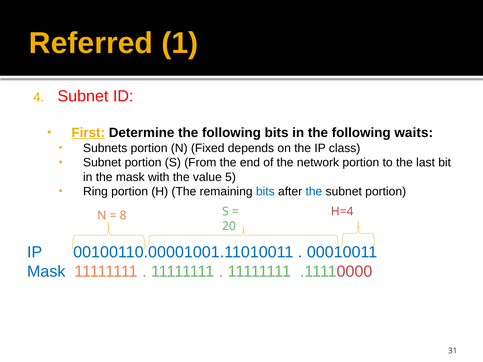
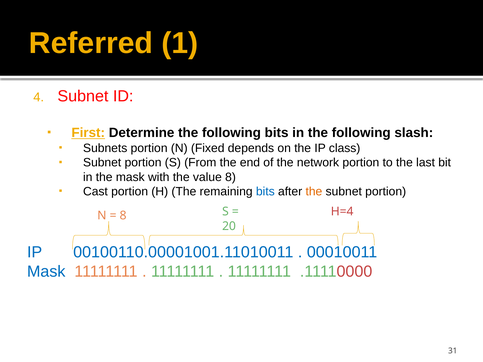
waits: waits -> slash (414, 133)
value 5: 5 -> 8 (230, 177)
Ring: Ring -> Cast (95, 192)
the colour: blue -> orange (314, 192)
